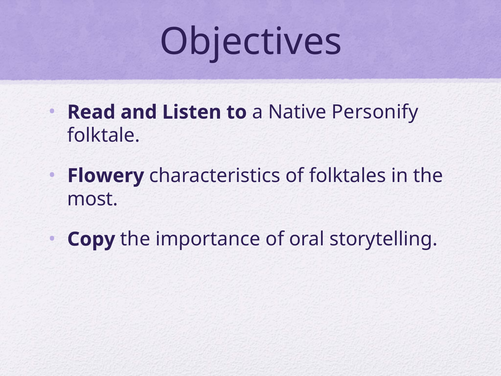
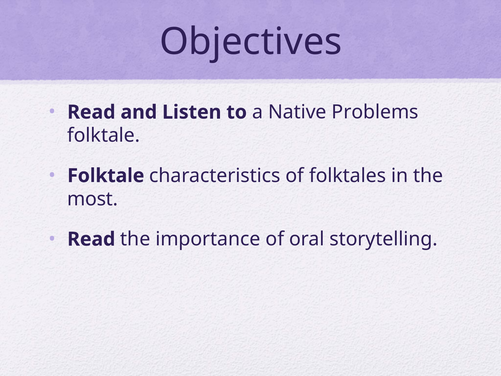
Personify: Personify -> Problems (375, 112)
Flowery: Flowery -> Folktale (106, 176)
Copy: Copy -> Read (91, 239)
